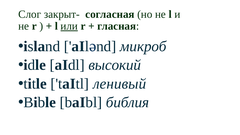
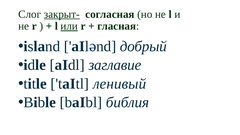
закрыт- underline: none -> present (62, 14)
микроб: микроб -> добрый (143, 46)
высокий: высокий -> заглавие (115, 65)
